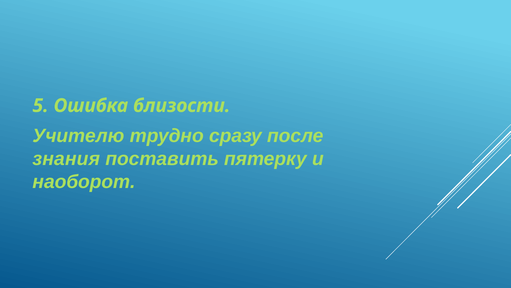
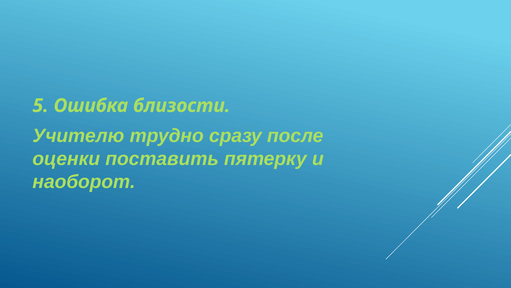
знания: знания -> оценки (66, 158)
